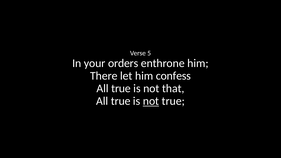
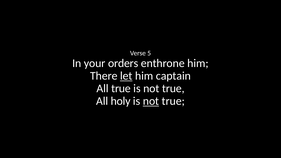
let underline: none -> present (126, 76)
confess: confess -> captain (173, 76)
that: that -> true (173, 89)
true: true -> holy (121, 101)
